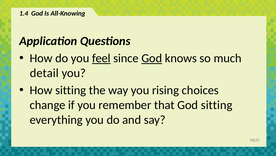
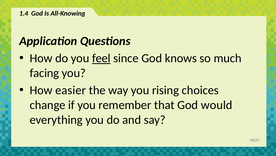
God underline: present -> none (152, 58)
detail: detail -> facing (44, 73)
How sitting: sitting -> easier (71, 90)
God sitting: sitting -> would (217, 105)
